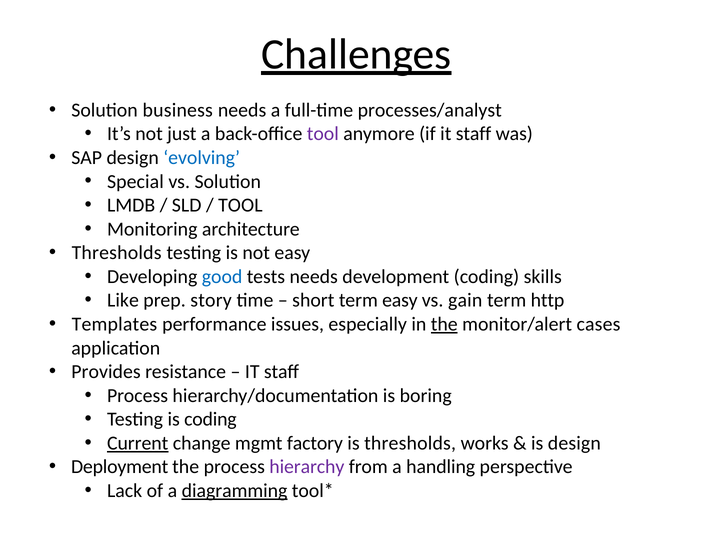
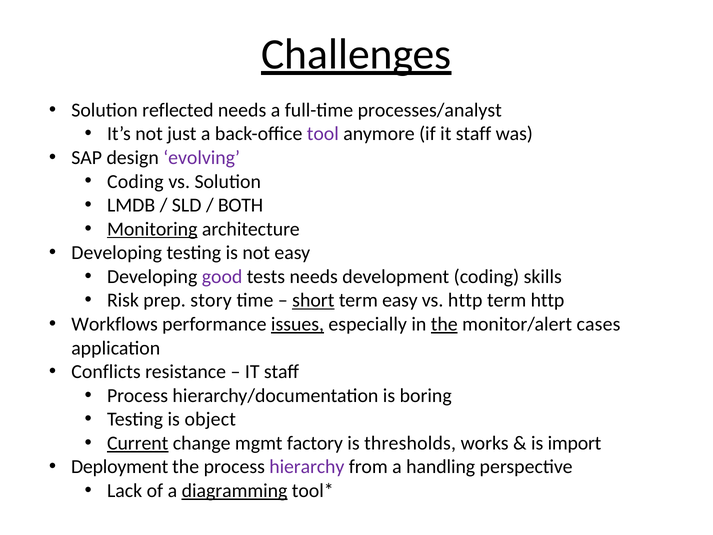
business: business -> reflected (178, 110)
evolving colour: blue -> purple (202, 158)
Special: Special -> Coding (135, 181)
TOOL: TOOL -> BOTH (241, 205)
Monitoring underline: none -> present (152, 229)
Thresholds: Thresholds -> Developing (117, 253)
good colour: blue -> purple (222, 277)
Like: Like -> Risk (123, 300)
short underline: none -> present (313, 300)
vs gain: gain -> http (465, 300)
Templates: Templates -> Workflows (115, 324)
issues underline: none -> present (298, 324)
Provides: Provides -> Conflicts (106, 372)
is coding: coding -> object (210, 419)
is design: design -> import (574, 443)
